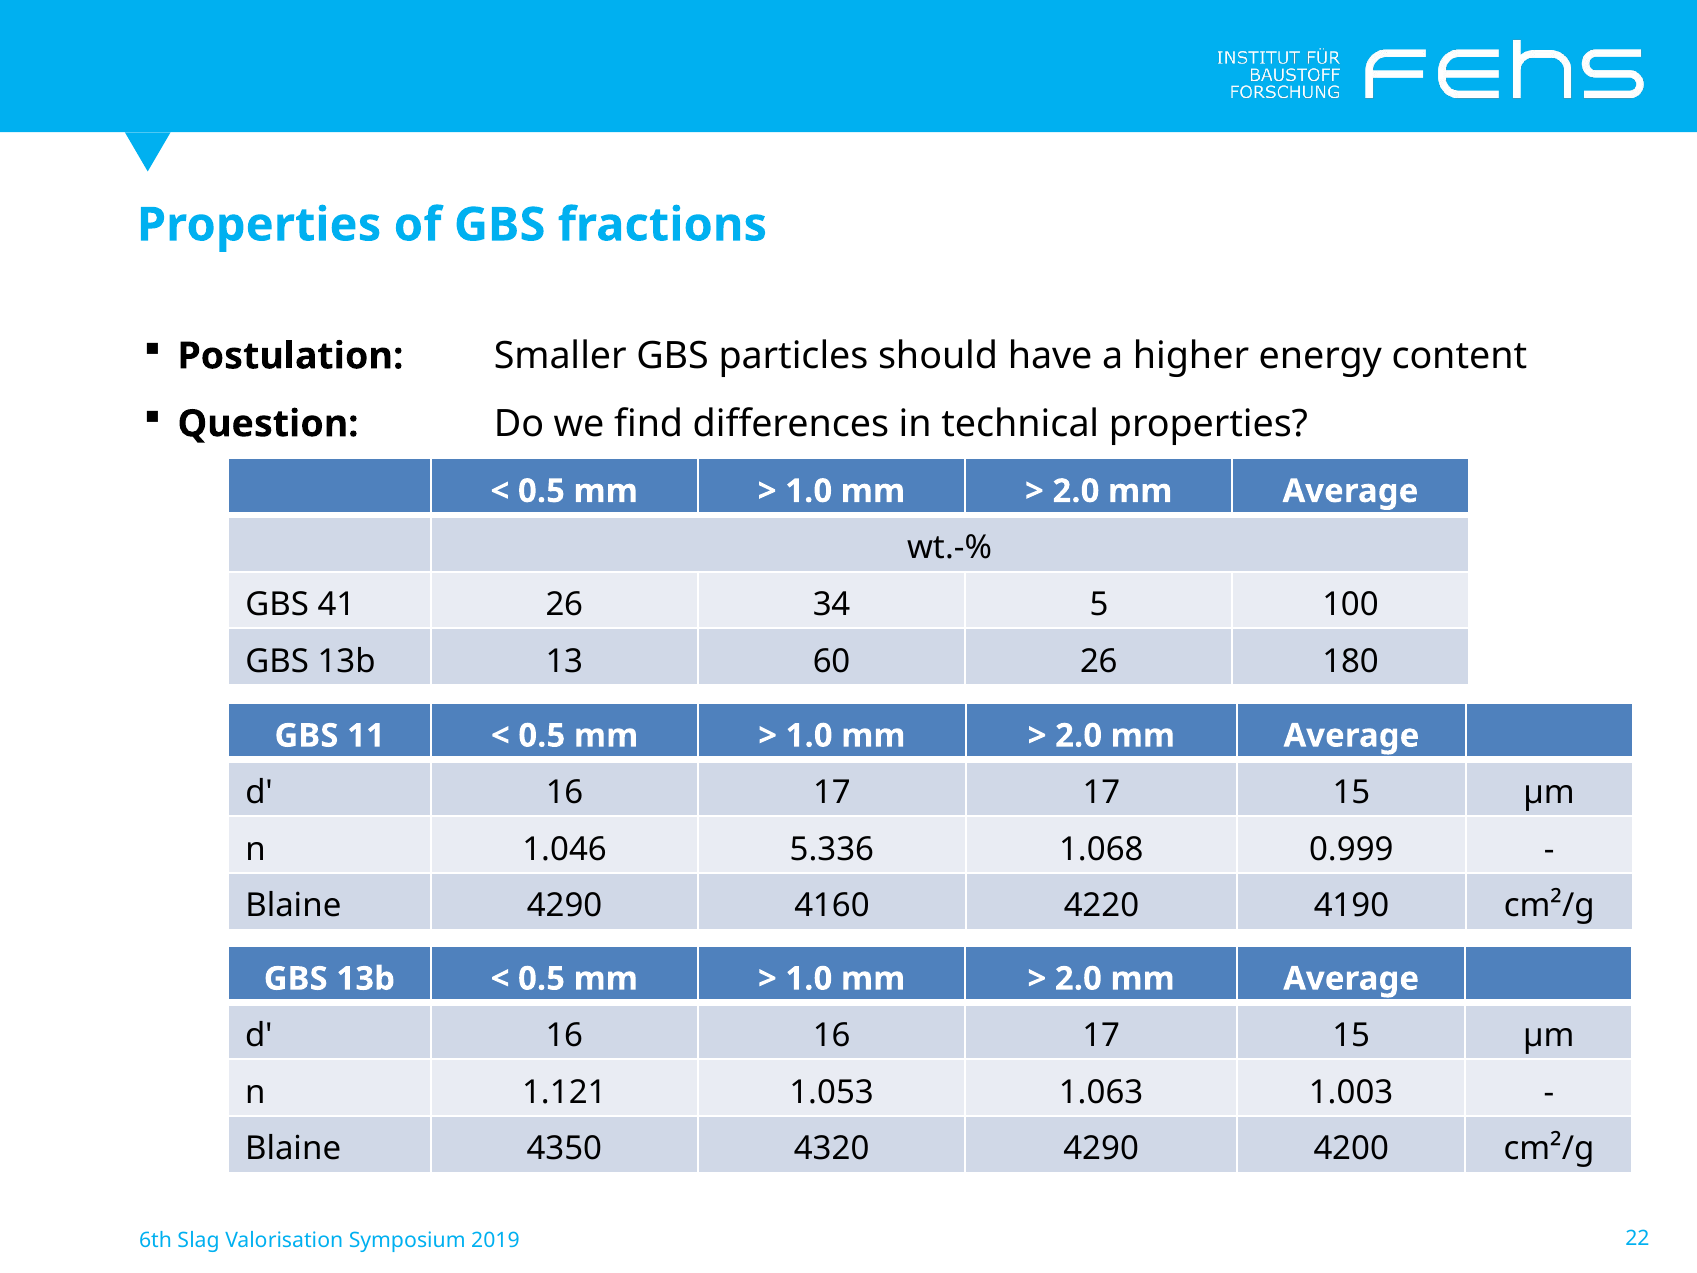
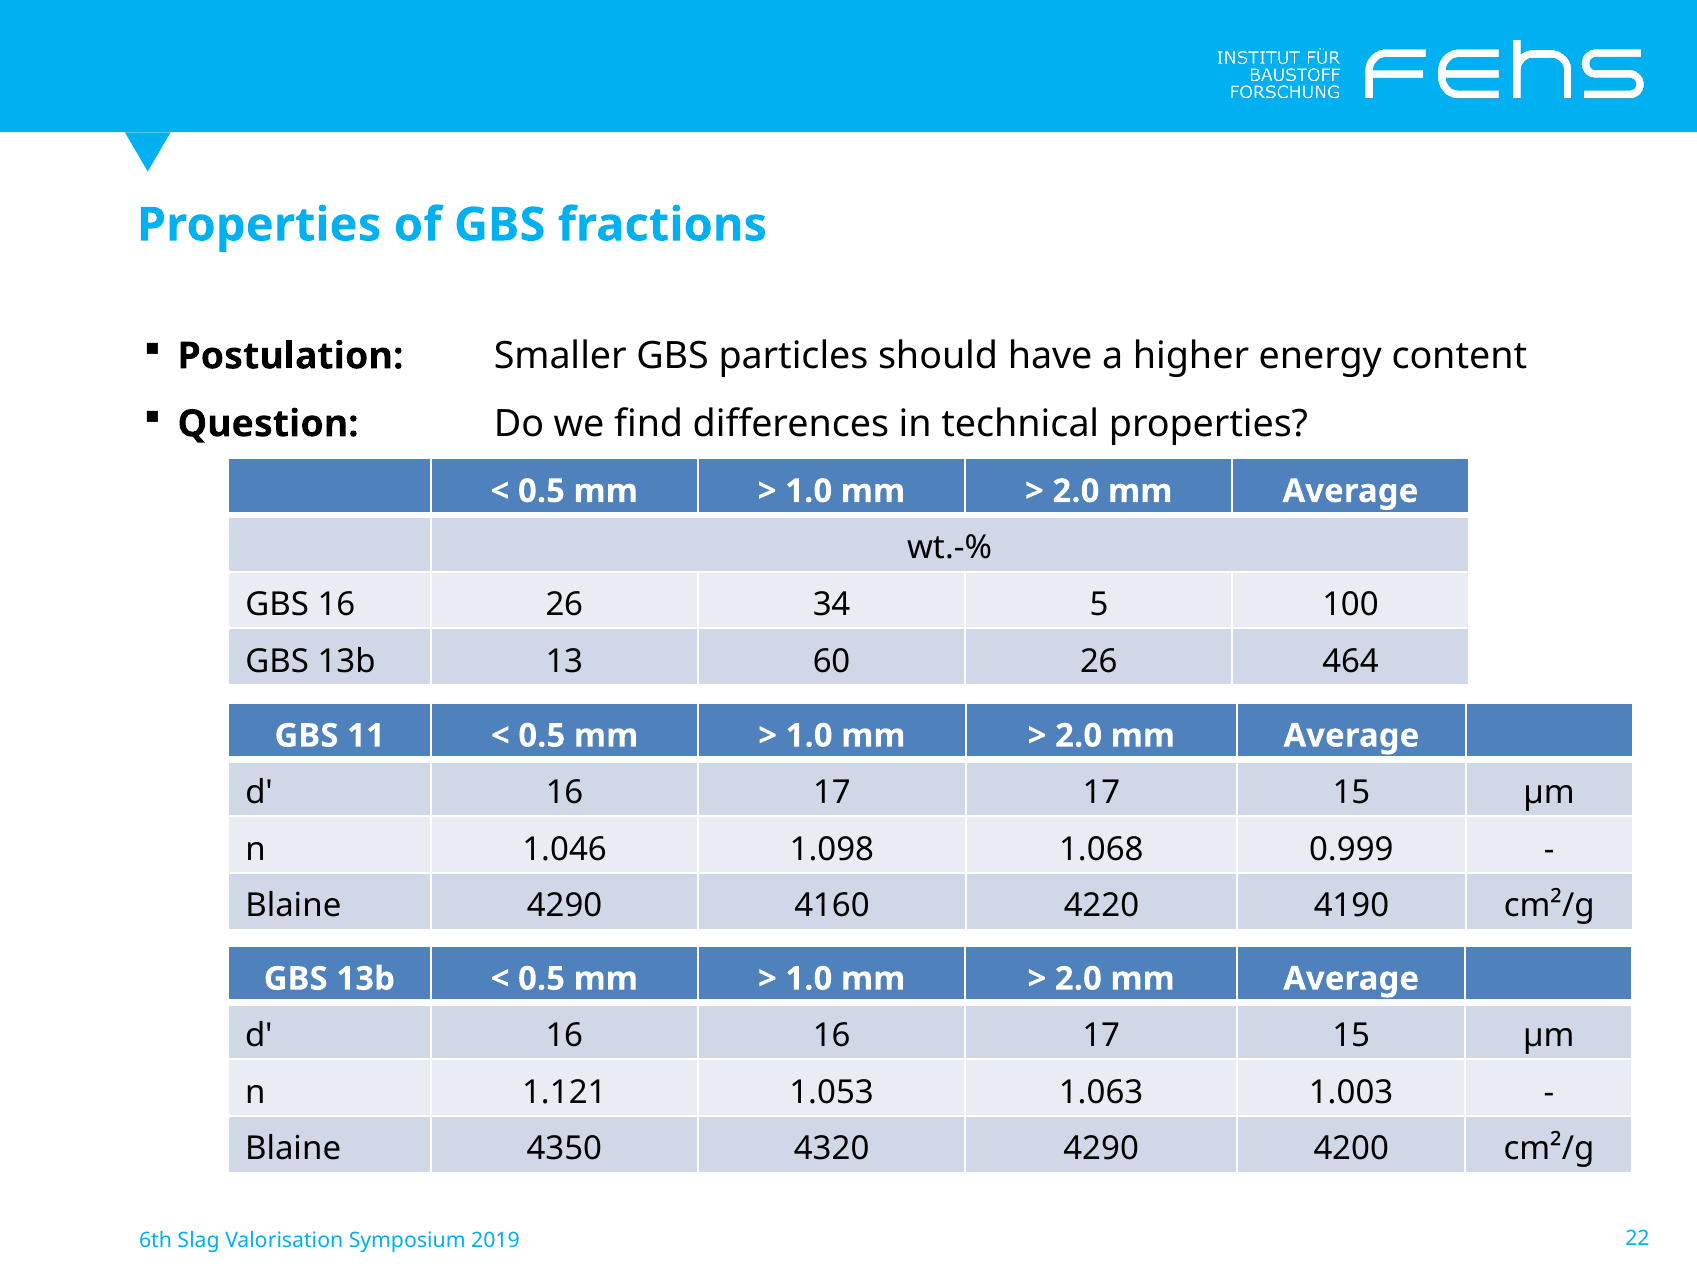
GBS 41: 41 -> 16 (336, 604)
180: 180 -> 464 (1351, 661)
5.336: 5.336 -> 1.098 (832, 849)
